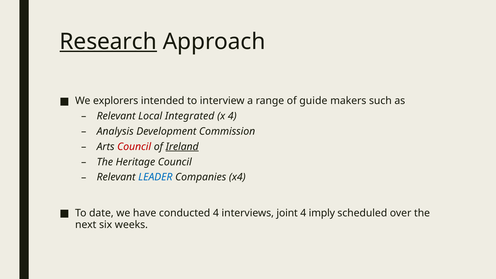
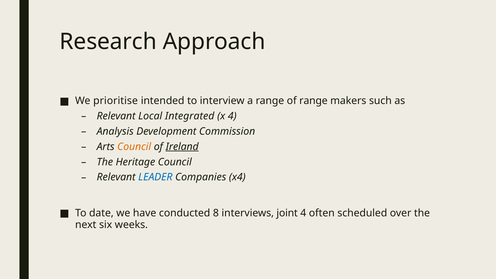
Research underline: present -> none (108, 42)
explorers: explorers -> prioritise (116, 101)
of guide: guide -> range (313, 101)
Council colour: red -> orange (134, 147)
conducted 4: 4 -> 8 (216, 213)
imply: imply -> often (322, 213)
